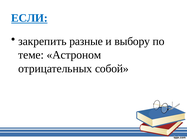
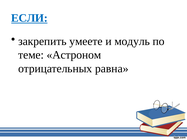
разные: разные -> умеете (86, 41)
выбору: выбору -> модуль (132, 41)
собой: собой -> равна (112, 69)
